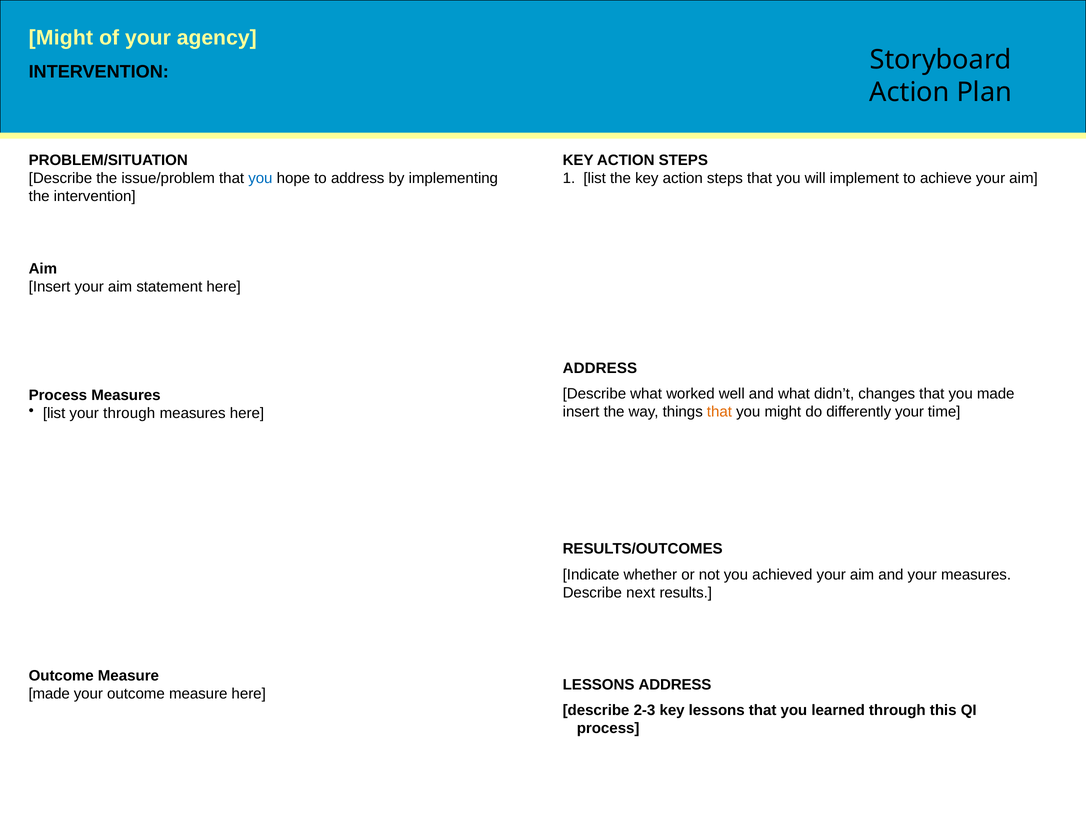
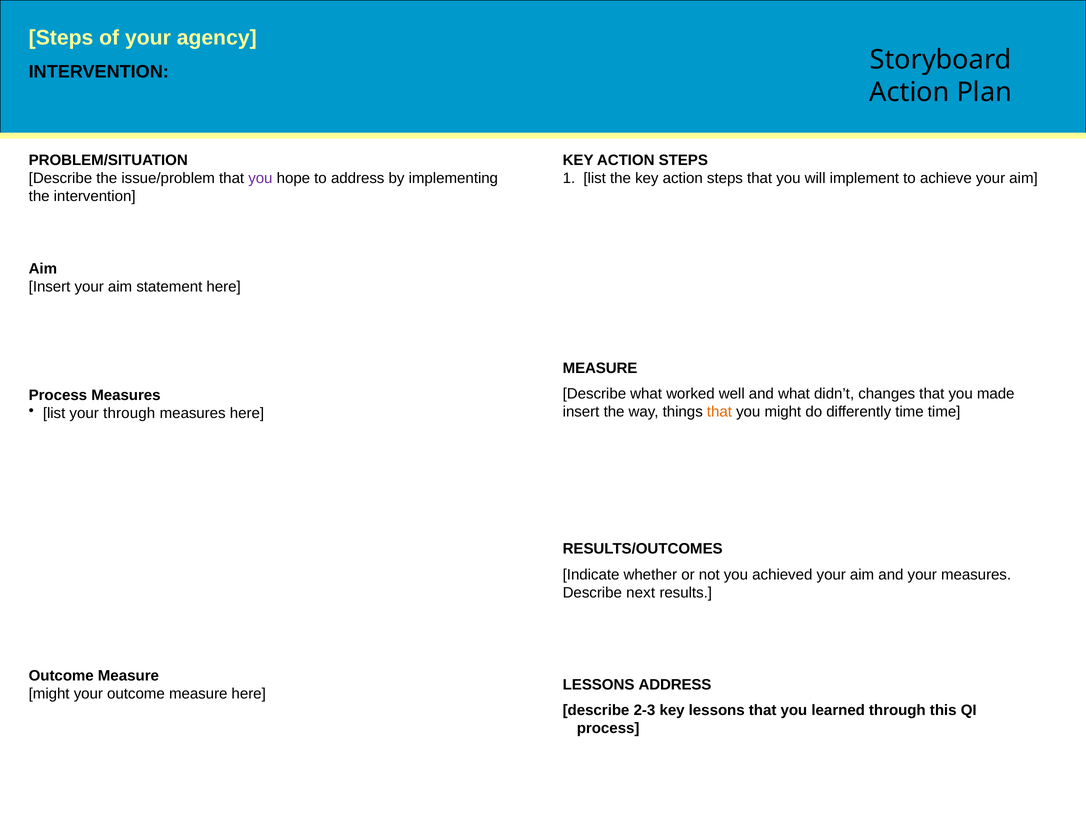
Might: Might -> Steps (61, 38)
you colour: blue -> purple (260, 178)
ADDRESS: ADDRESS -> MEASURE (600, 368)
differently your: your -> time (909, 412)
made: made -> might (49, 694)
